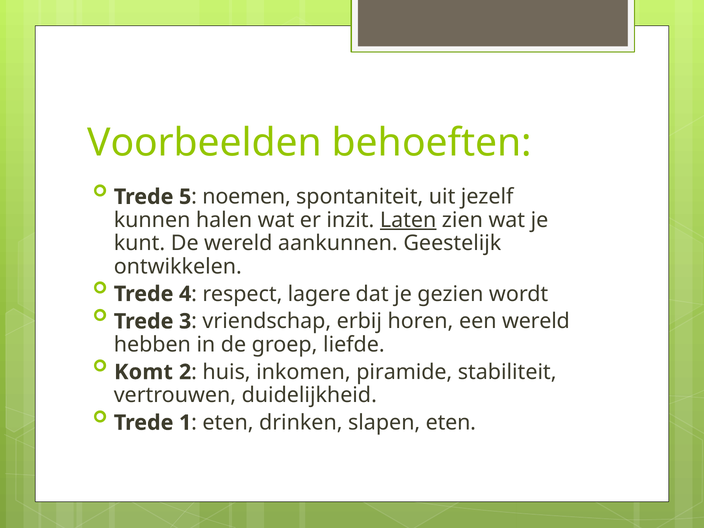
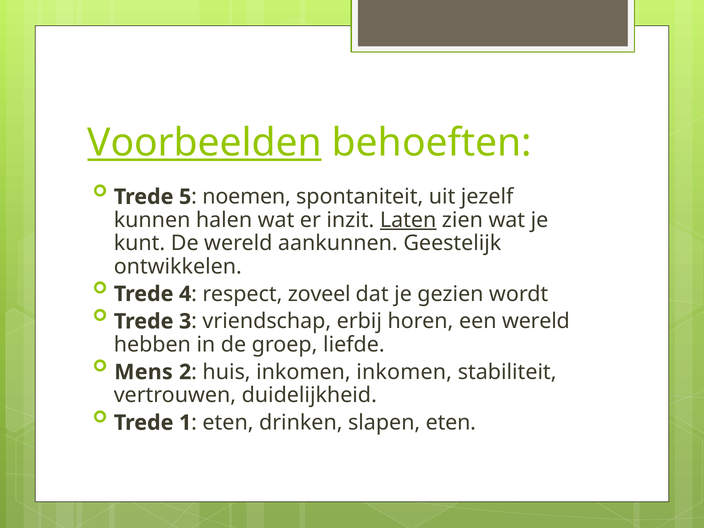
Voorbeelden underline: none -> present (205, 143)
lagere: lagere -> zoveel (319, 294)
Komt: Komt -> Mens (144, 372)
inkomen piramide: piramide -> inkomen (404, 372)
